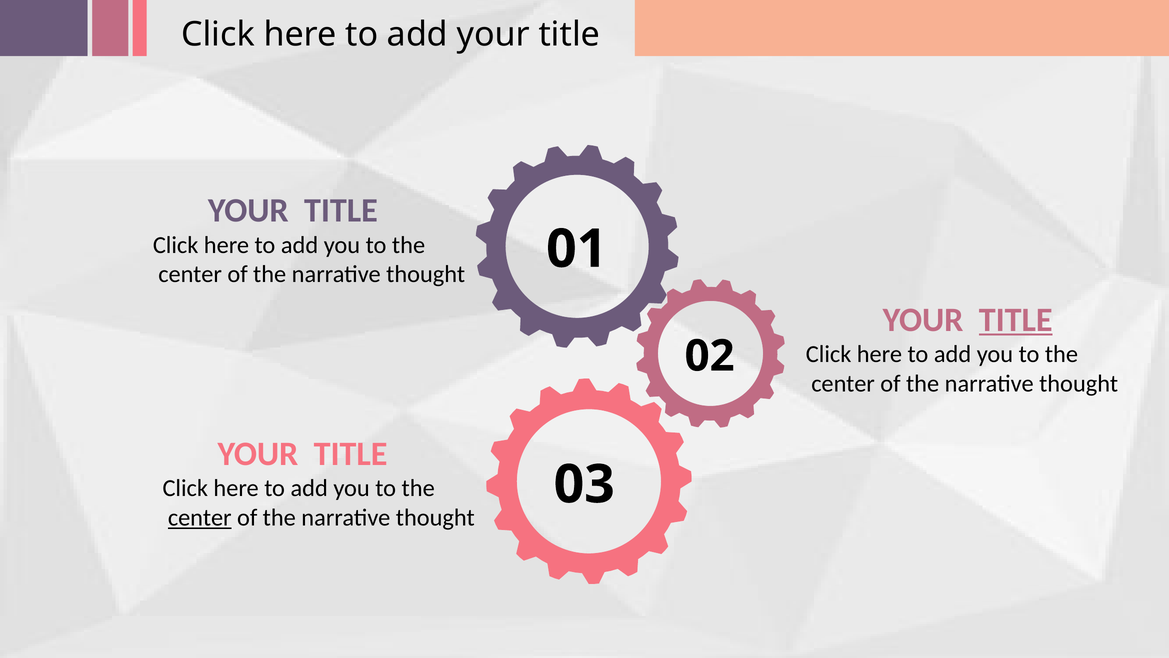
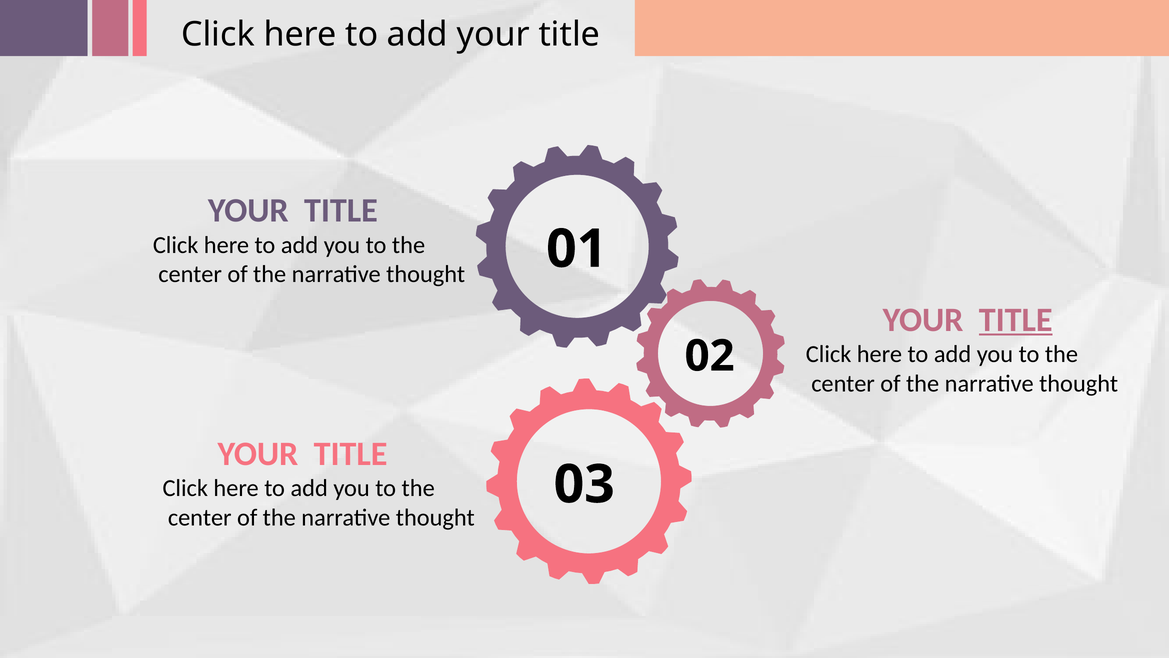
center underline: present -> none (200, 517)
